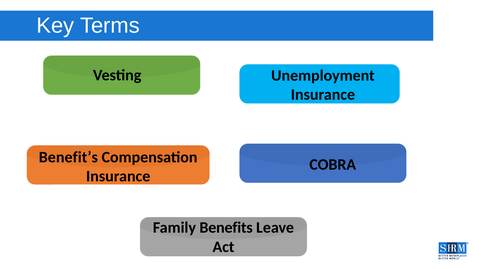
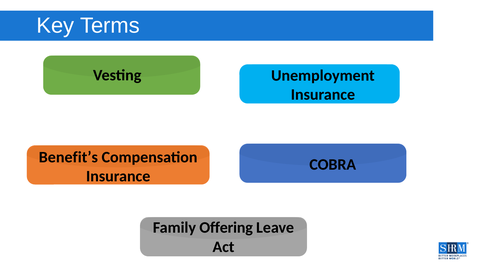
Benefits: Benefits -> Offering (226, 228)
